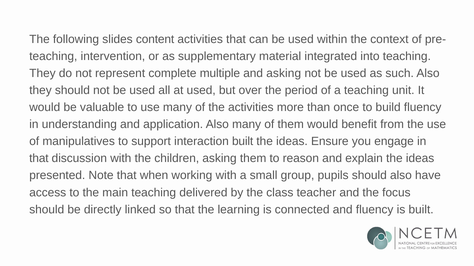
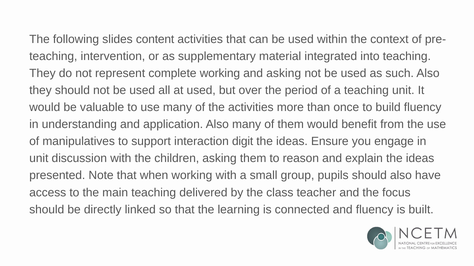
complete multiple: multiple -> working (220, 73)
interaction built: built -> digit (243, 142)
that: that -> unit (39, 159)
